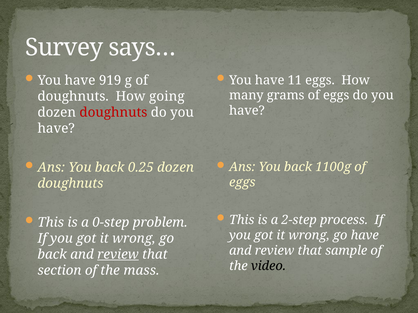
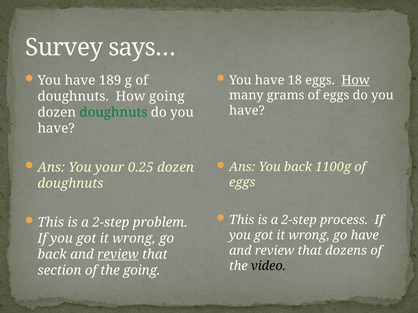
11: 11 -> 18 (295, 80)
How underline: none -> present (356, 80)
919: 919 -> 189 (110, 81)
doughnuts colour: red -> green (113, 113)
back: back -> your (110, 168)
0-step: 0-step -> 2-step (111, 223)
sample: sample -> dozens (346, 251)
the mass: mass -> going (142, 271)
